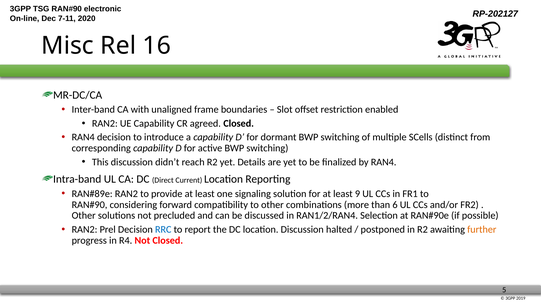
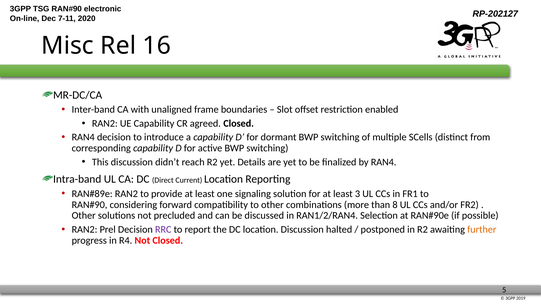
9: 9 -> 3 (358, 193)
6: 6 -> 8 (395, 204)
RRC colour: blue -> purple (163, 229)
